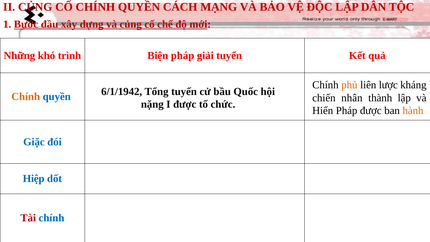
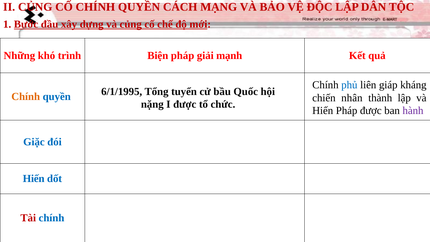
giải tuyển: tuyển -> mạnh (229, 55)
phủ colour: orange -> blue (349, 85)
lược: lược -> giáp (388, 85)
6/1/1942: 6/1/1942 -> 6/1/1995 (122, 91)
hành colour: orange -> purple (413, 111)
Hiệp: Hiệp -> Hiến (34, 179)
